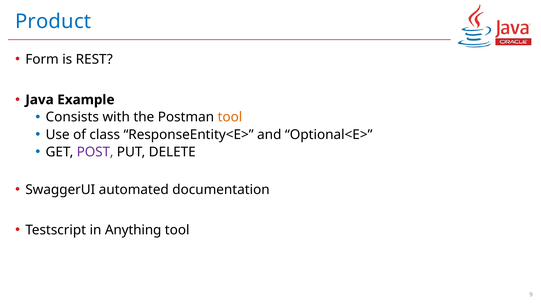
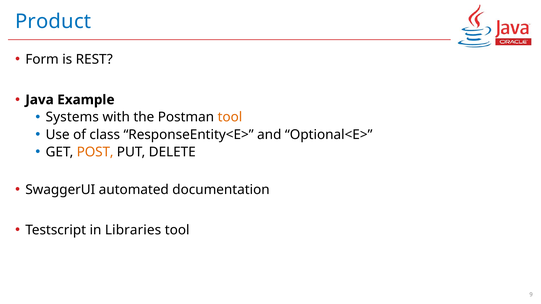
Consists: Consists -> Systems (72, 117)
POST colour: purple -> orange (95, 152)
Anything: Anything -> Libraries (133, 230)
